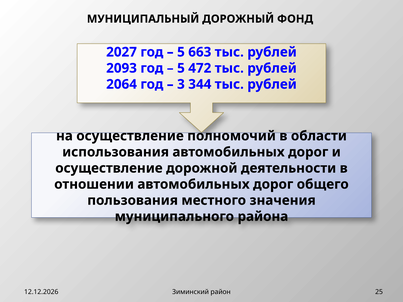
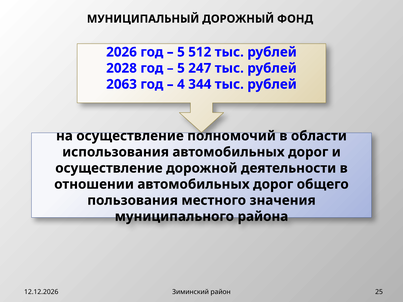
2027: 2027 -> 2026 (122, 52)
663: 663 -> 512 (200, 52)
2093: 2093 -> 2028 (122, 68)
472: 472 -> 247 (200, 68)
2064: 2064 -> 2063 (122, 84)
3: 3 -> 4 (181, 84)
